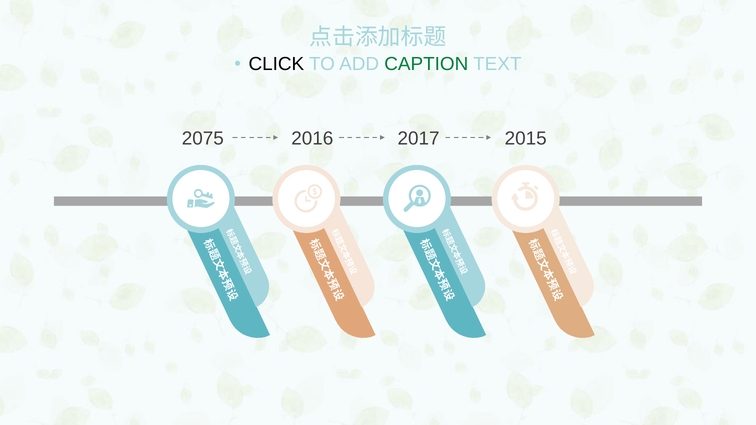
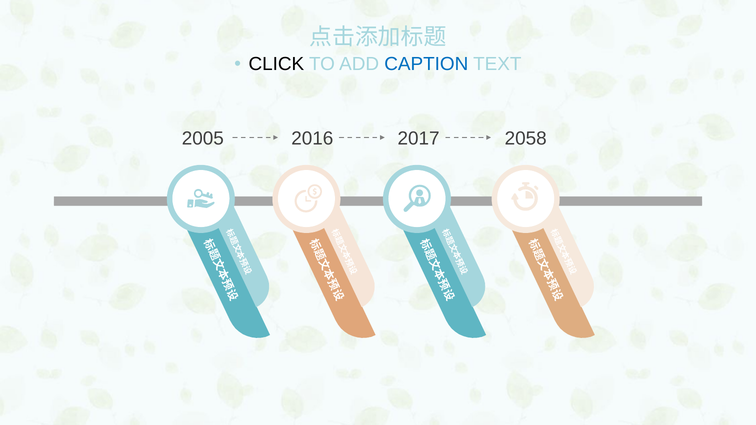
CAPTION colour: green -> blue (426, 64)
2075: 2075 -> 2005 (203, 139)
2015: 2015 -> 2058 (526, 139)
